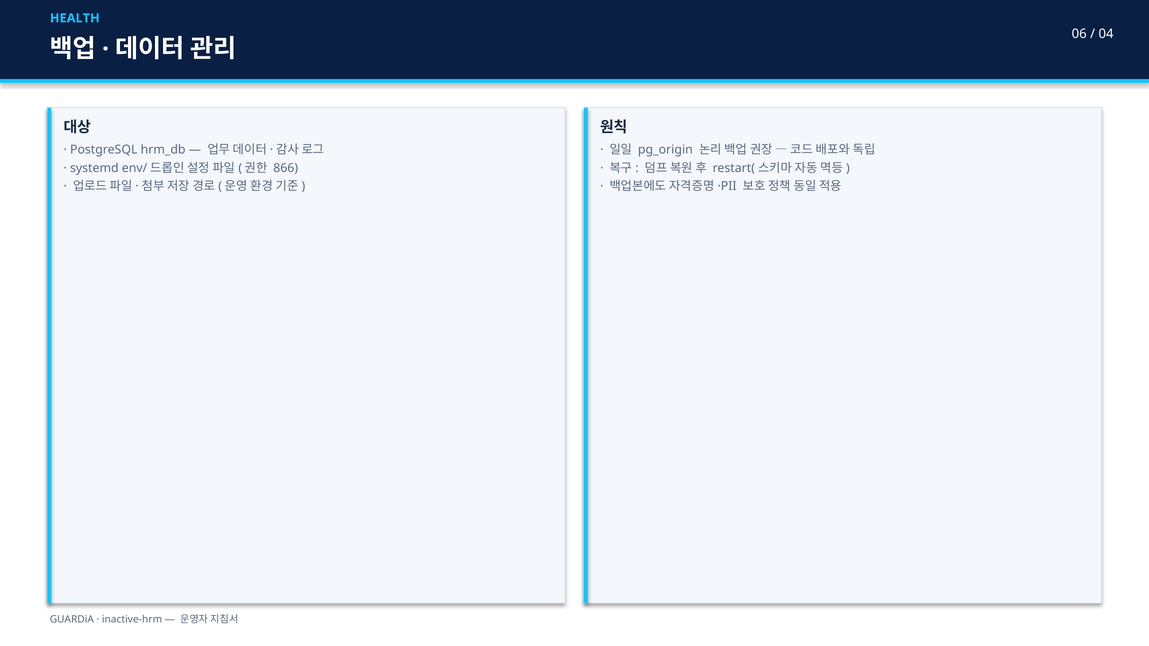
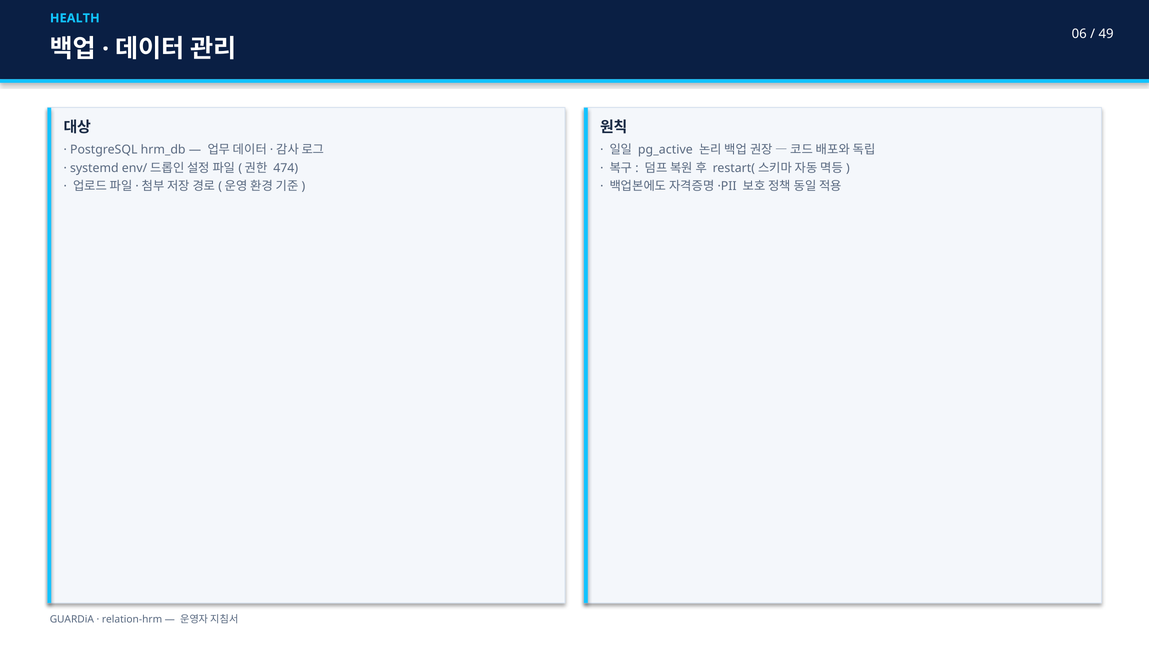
04: 04 -> 49 (1106, 34)
pg_origin: pg_origin -> pg_active (665, 150)
866: 866 -> 474 (286, 168)
inactive-hrm: inactive-hrm -> relation-hrm (132, 620)
